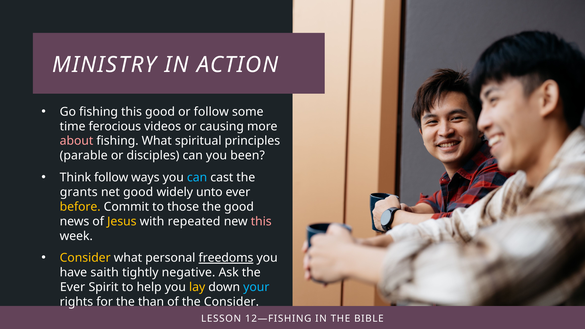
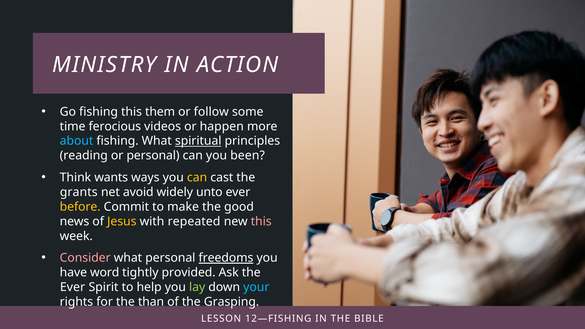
this good: good -> them (160, 112)
causing: causing -> happen (222, 126)
about colour: pink -> light blue (77, 141)
spiritual underline: none -> present (198, 141)
parable: parable -> reading (84, 156)
or disciples: disciples -> personal (153, 156)
Think follow: follow -> wants (111, 178)
can colour: light blue -> yellow (197, 178)
net good: good -> avoid (138, 192)
those: those -> make (183, 207)
Consider colour: yellow -> pink (85, 258)
saith: saith -> word (105, 273)
negative: negative -> provided (189, 273)
lay colour: yellow -> light green (197, 287)
the Consider: Consider -> Grasping (231, 302)
